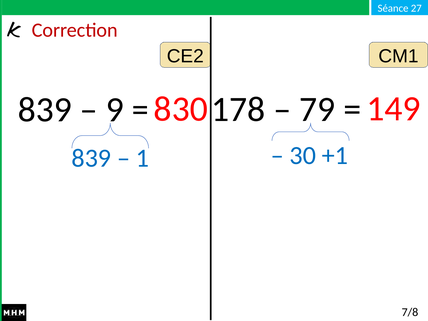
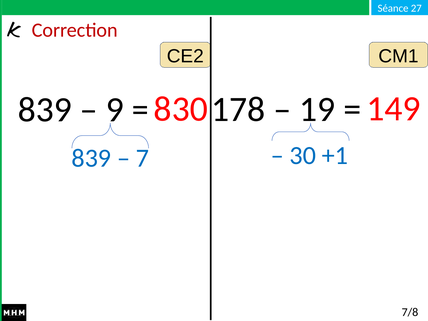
79: 79 -> 19 (317, 110)
1: 1 -> 7 (143, 158)
